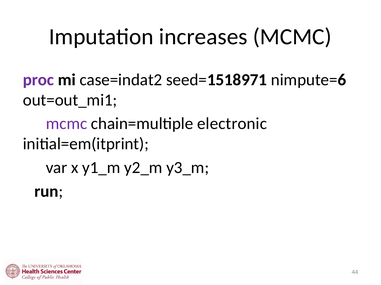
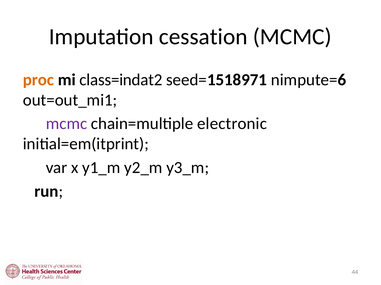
increases: increases -> cessation (203, 37)
proc colour: purple -> orange (38, 80)
case=indat2: case=indat2 -> class=indat2 (121, 80)
